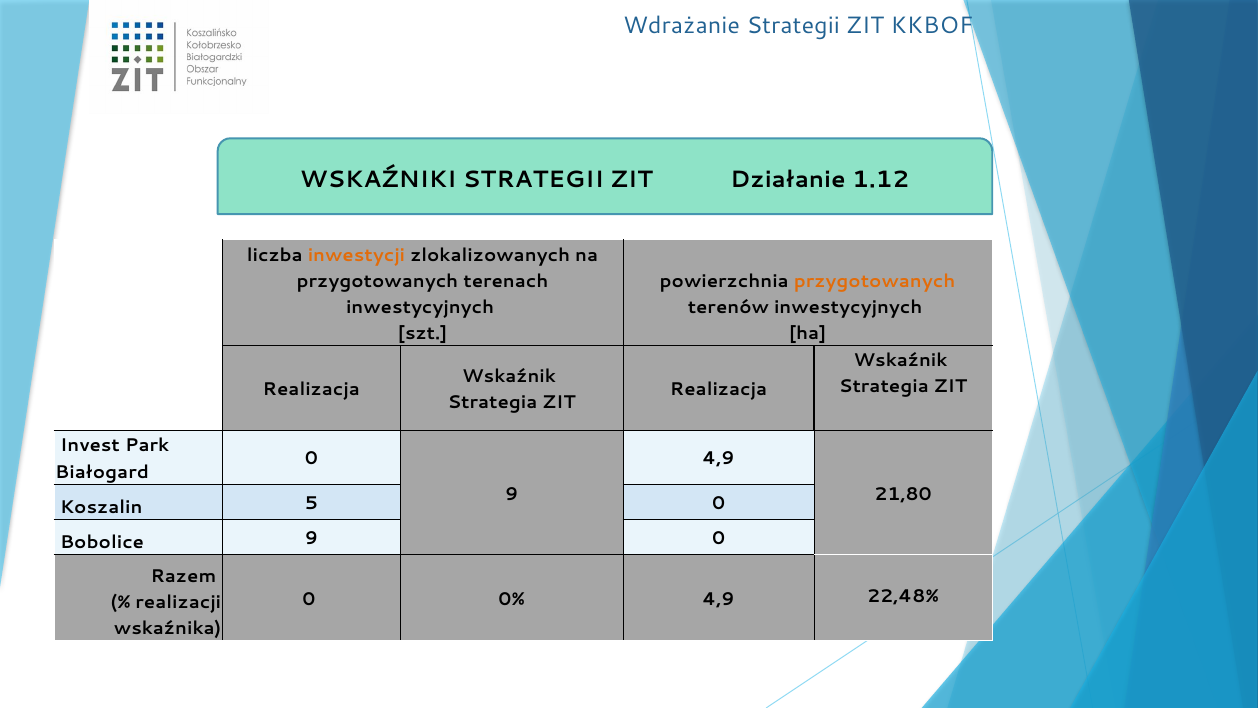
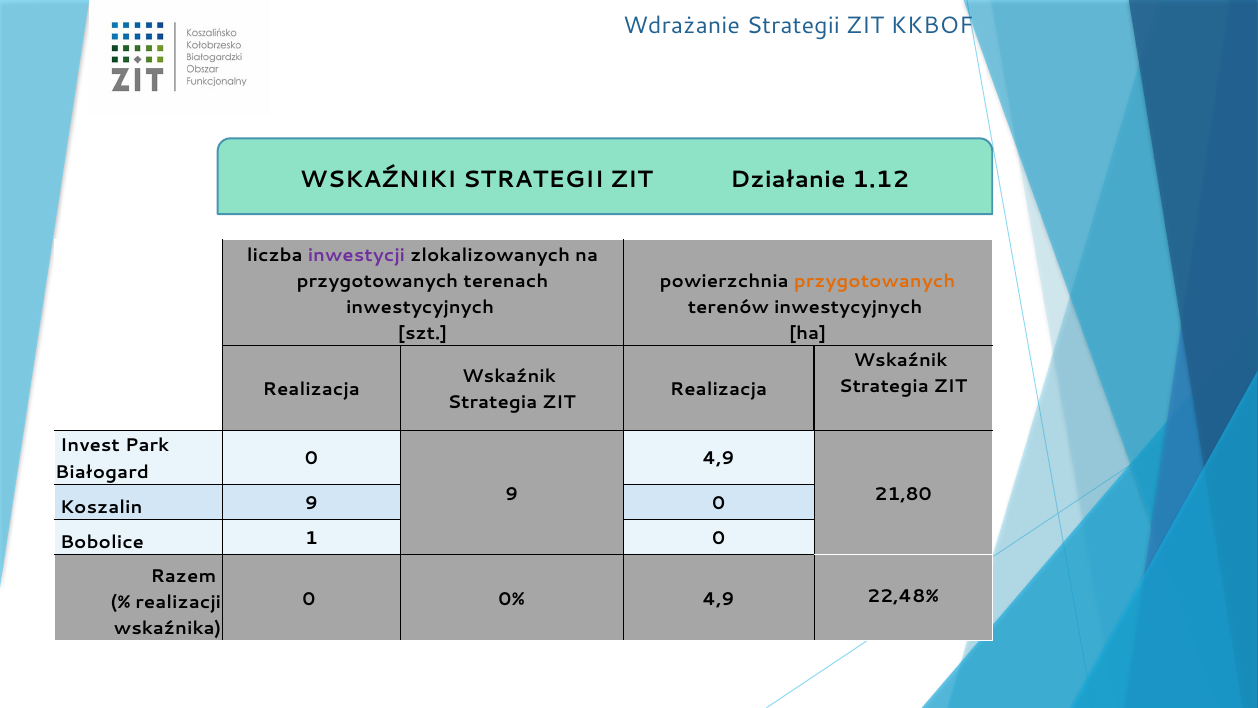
inwestycji colour: orange -> purple (356, 255)
Koszalin 5: 5 -> 9 (311, 503)
Bobolice 9: 9 -> 1 (311, 538)
